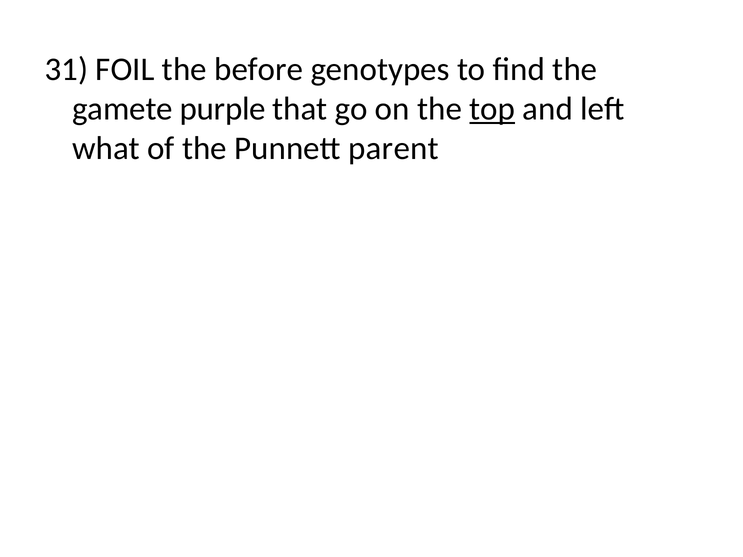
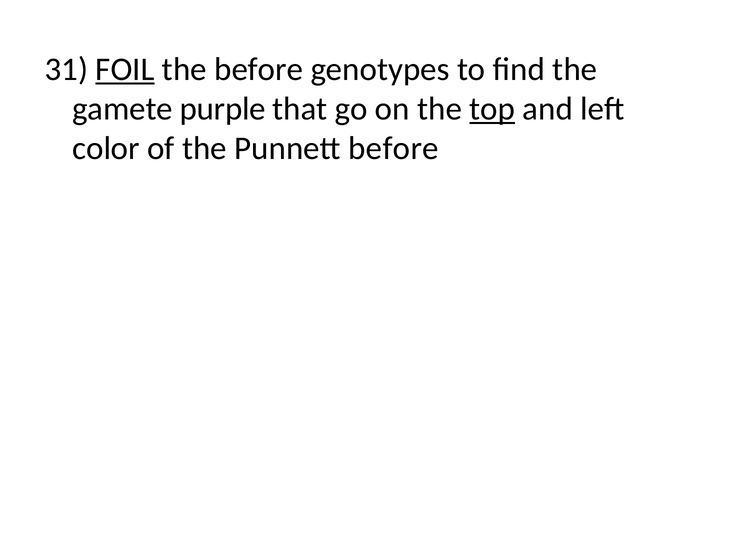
FOIL underline: none -> present (125, 69)
what: what -> color (106, 148)
Punnett parent: parent -> before (394, 148)
